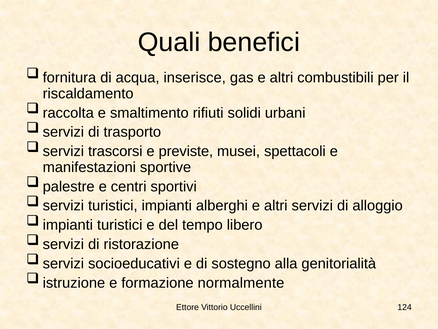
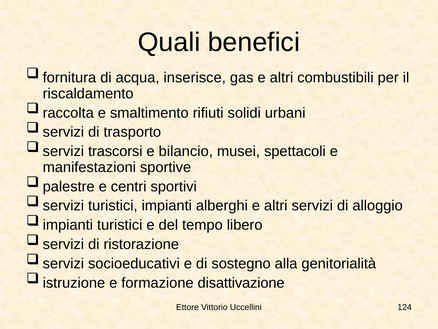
previste: previste -> bilancio (186, 151)
normalmente: normalmente -> disattivazione (241, 283)
